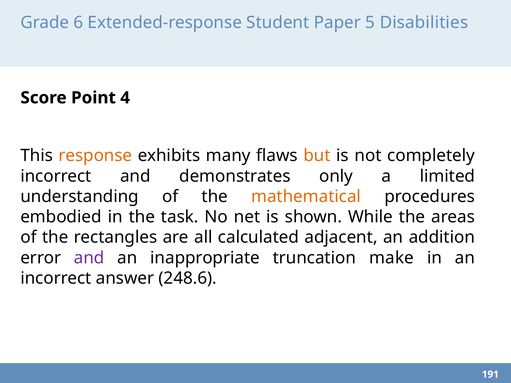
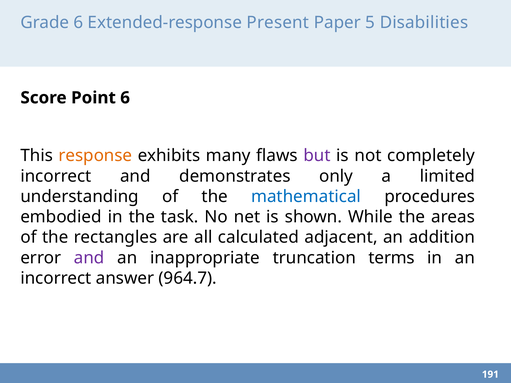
Student: Student -> Present (278, 22)
Point 4: 4 -> 6 (125, 98)
but colour: orange -> purple (317, 156)
mathematical colour: orange -> blue (306, 197)
make: make -> terms (392, 258)
248.6: 248.6 -> 964.7 (188, 278)
